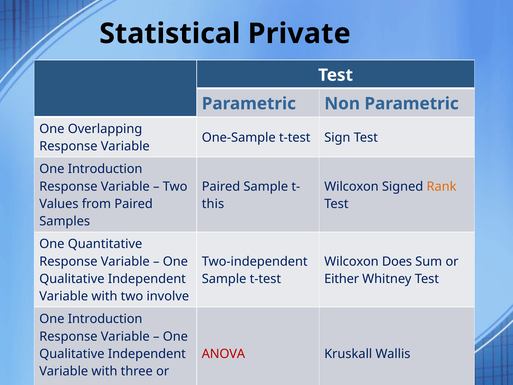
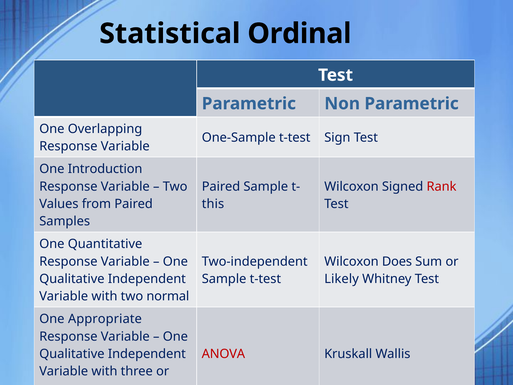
Private: Private -> Ordinal (299, 34)
Rank colour: orange -> red (442, 186)
Either: Either -> Likely (342, 279)
involve: involve -> normal (168, 296)
Introduction: Introduction -> Appropriate (105, 319)
